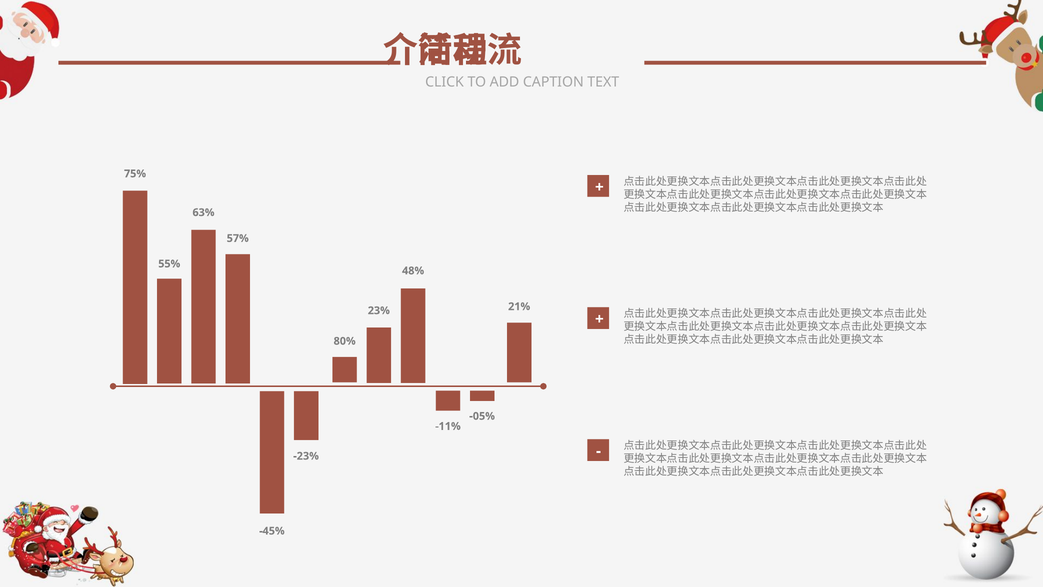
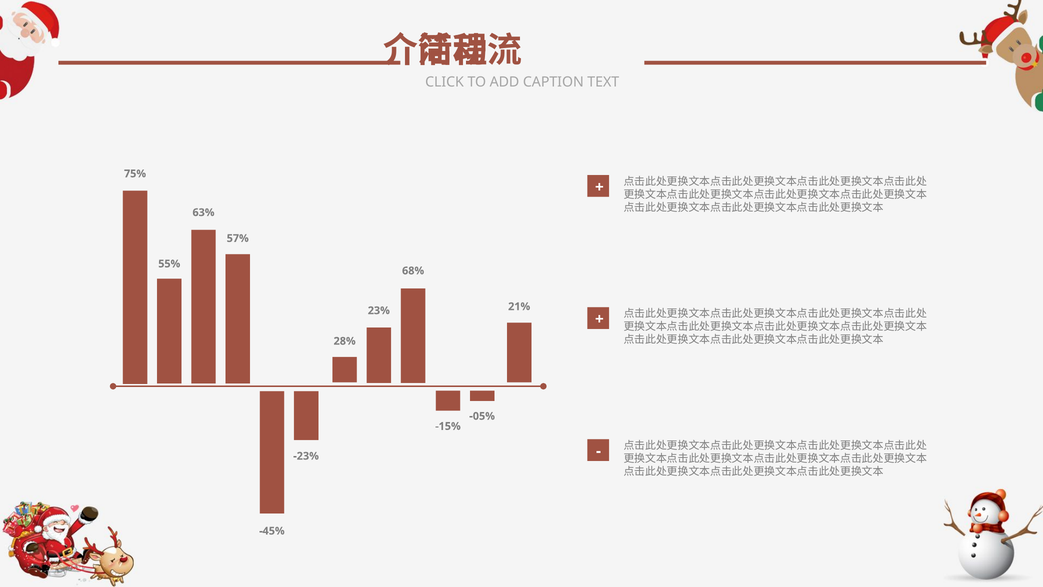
48%: 48% -> 68% (413, 271)
80%: 80% -> 28% (345, 341)
-11%: -11% -> -15% (448, 426)
